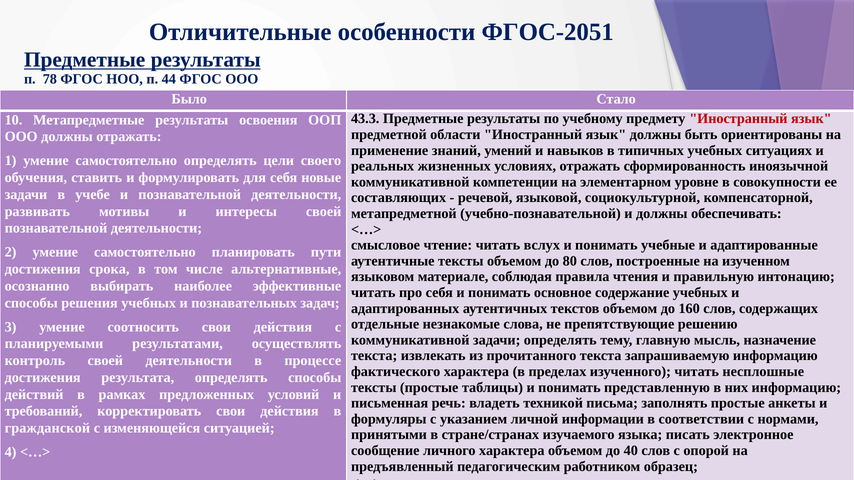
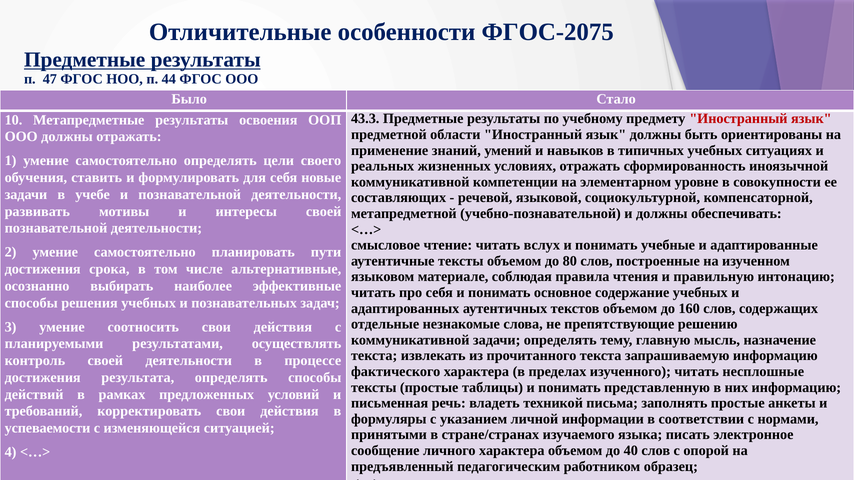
ФГОС-2051: ФГОС-2051 -> ФГОС-2075 (548, 32)
78: 78 -> 47 (50, 79)
гражданской: гражданской -> успеваемости (48, 428)
